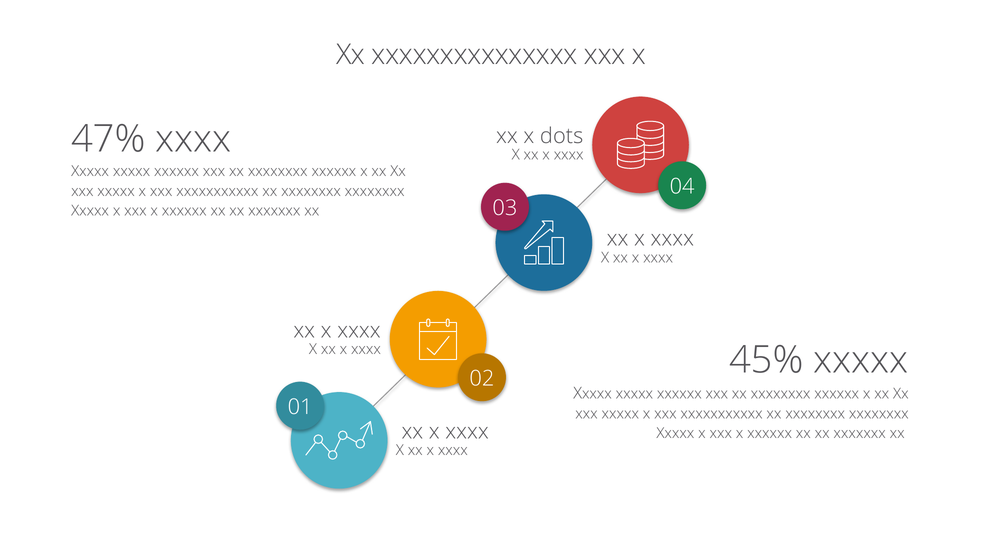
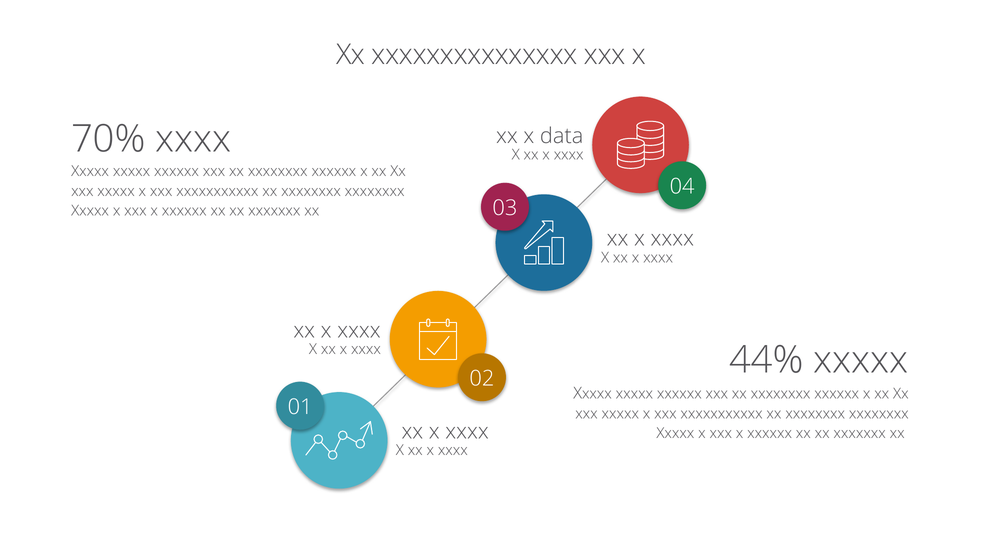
47%: 47% -> 70% (108, 139)
dots: dots -> data (562, 136)
45%: 45% -> 44% (766, 360)
